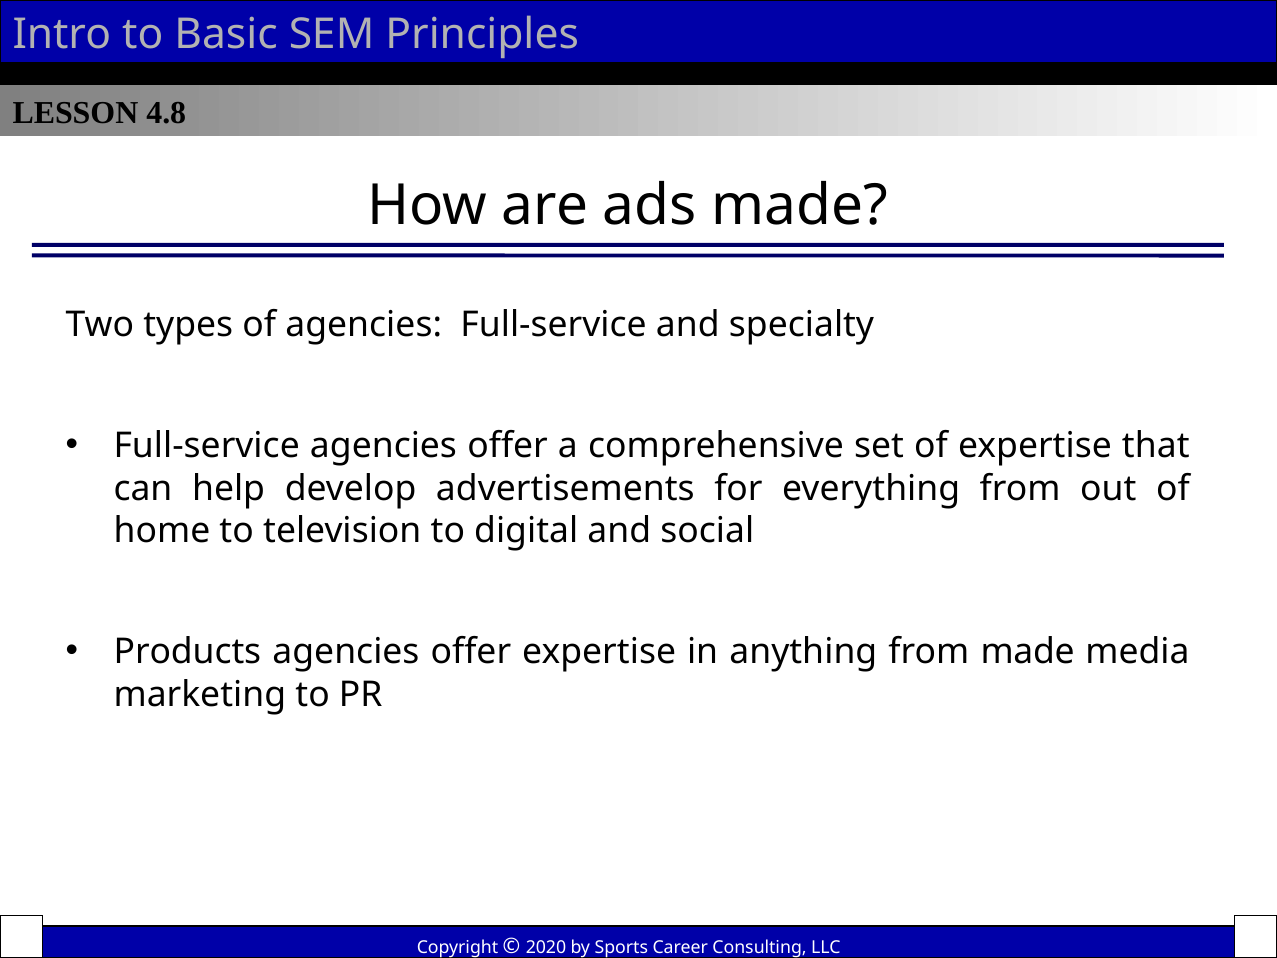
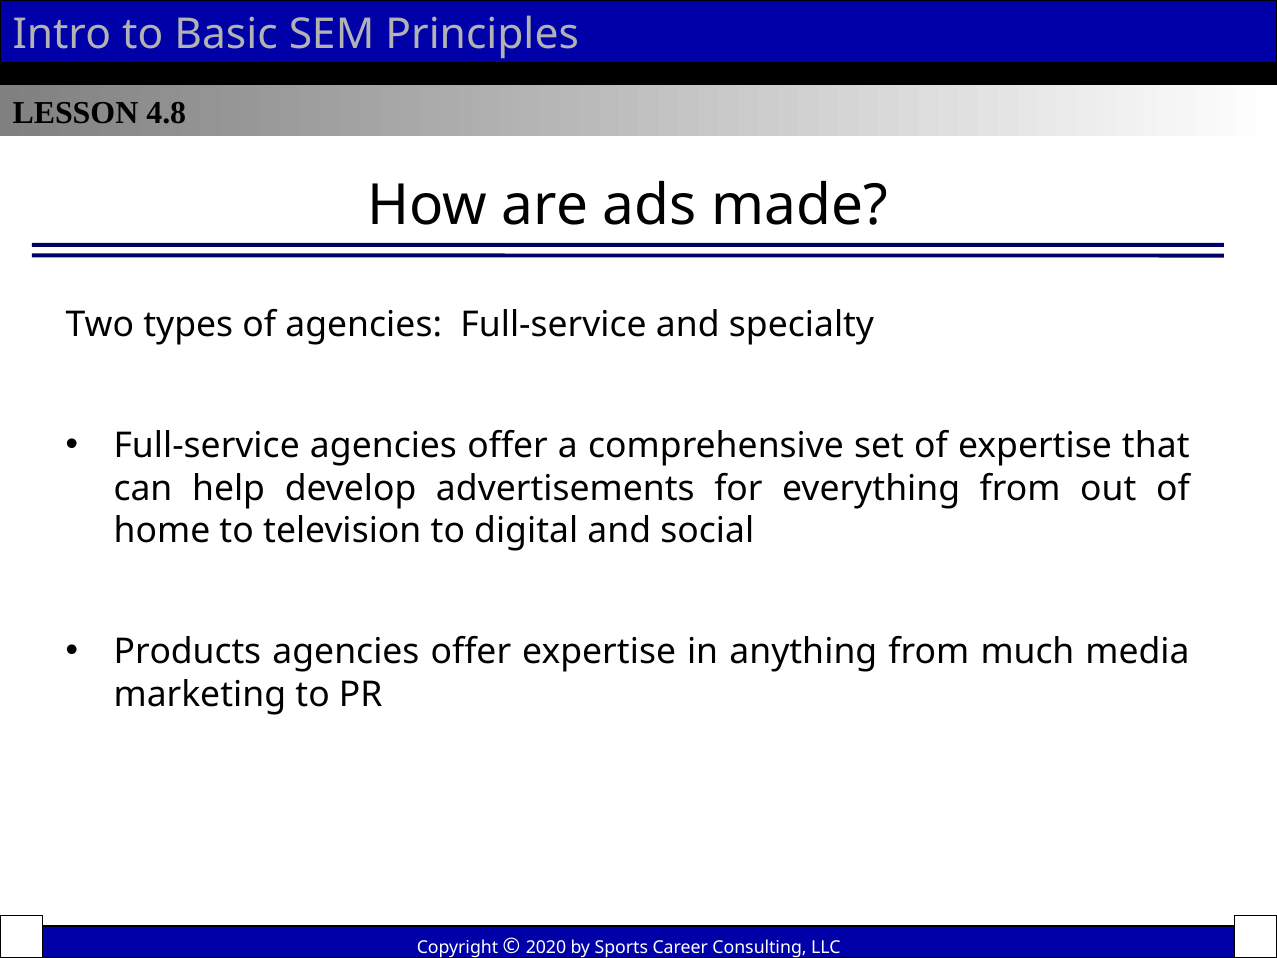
from made: made -> much (1027, 652)
